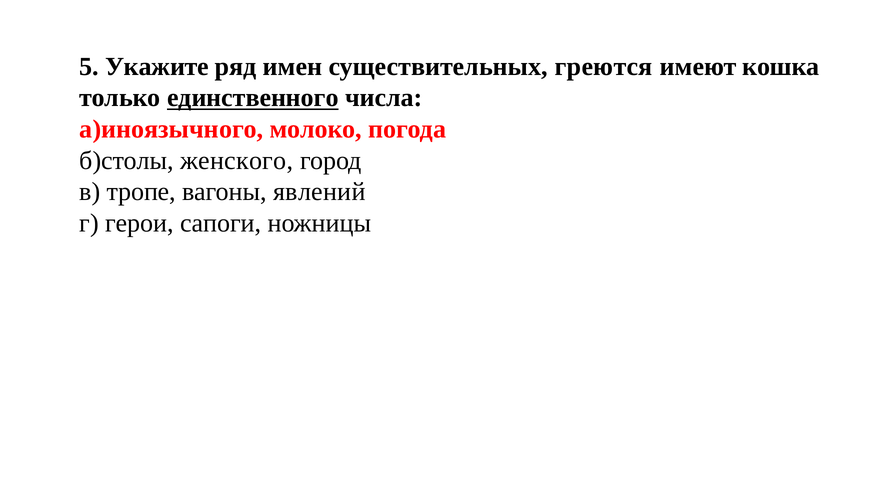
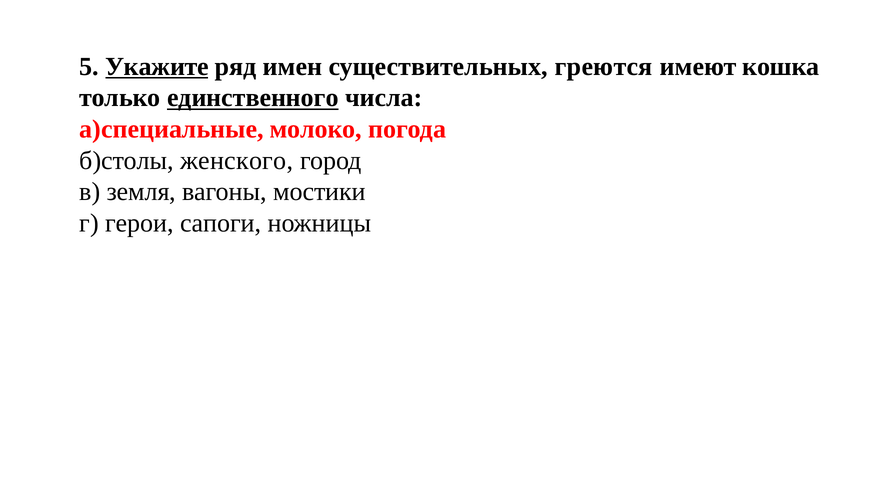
Укажите underline: none -> present (157, 67)
а)иноязычного: а)иноязычного -> а)специальные (172, 129)
тропе: тропе -> земля (141, 192)
явлений: явлений -> мостики (320, 192)
